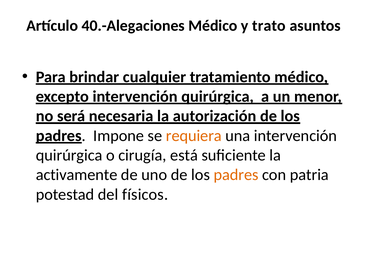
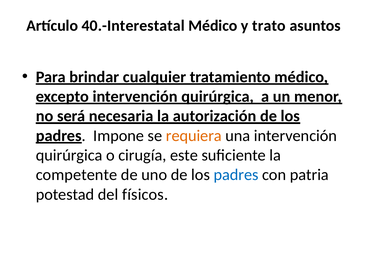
40.-Alegaciones: 40.-Alegaciones -> 40.-Interestatal (133, 26)
está: está -> este (184, 155)
activamente: activamente -> competente (77, 175)
padres colour: orange -> blue (236, 175)
